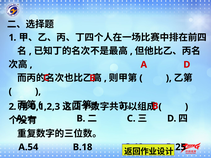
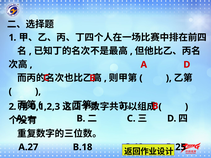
A.54: A.54 -> A.27 (28, 147)
